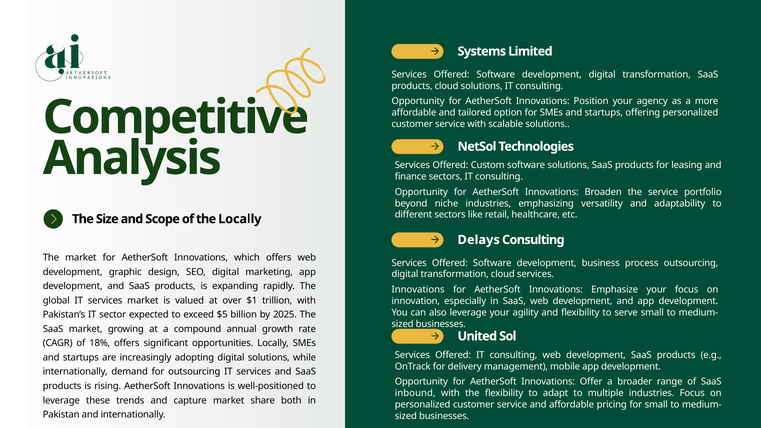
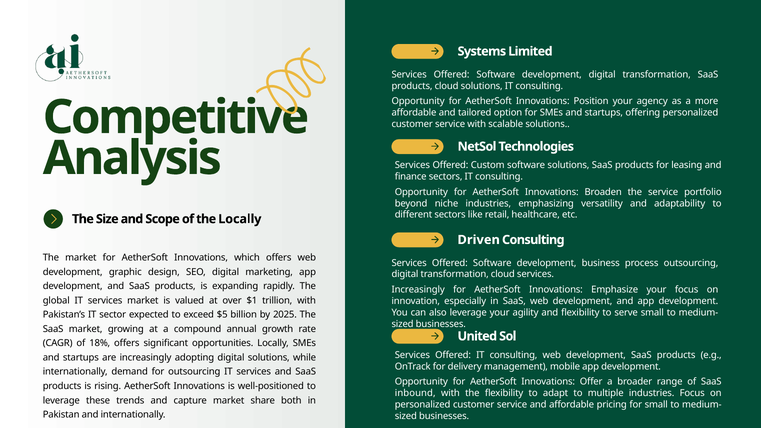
Delays: Delays -> Driven (479, 240)
Innovations: Innovations -> Increasingly (418, 290)
